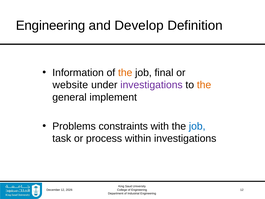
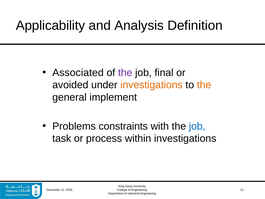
Engineering: Engineering -> Applicability (51, 25)
Develop: Develop -> Analysis (139, 25)
Information: Information -> Associated (78, 73)
the colour: orange -> purple (125, 73)
website: website -> avoided (70, 85)
investigations colour: purple -> orange (151, 85)
